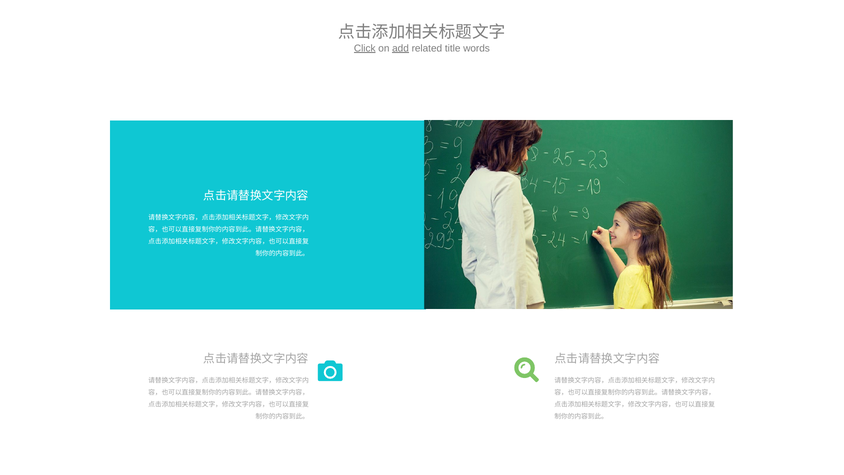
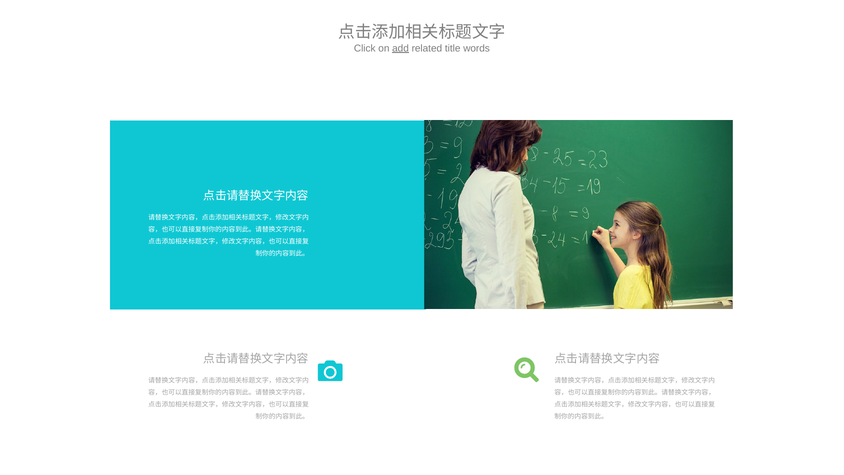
Click underline: present -> none (365, 48)
